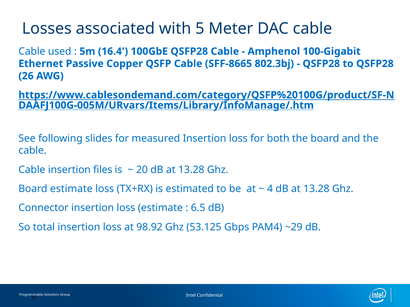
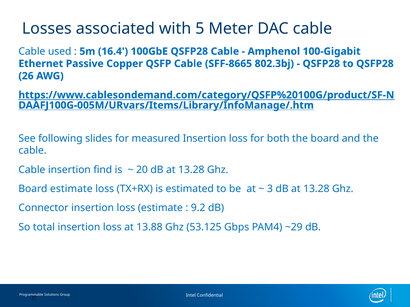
files: files -> find (103, 170)
4: 4 -> 3 (270, 189)
6.5: 6.5 -> 9.2 (198, 208)
98.92: 98.92 -> 13.88 (149, 227)
